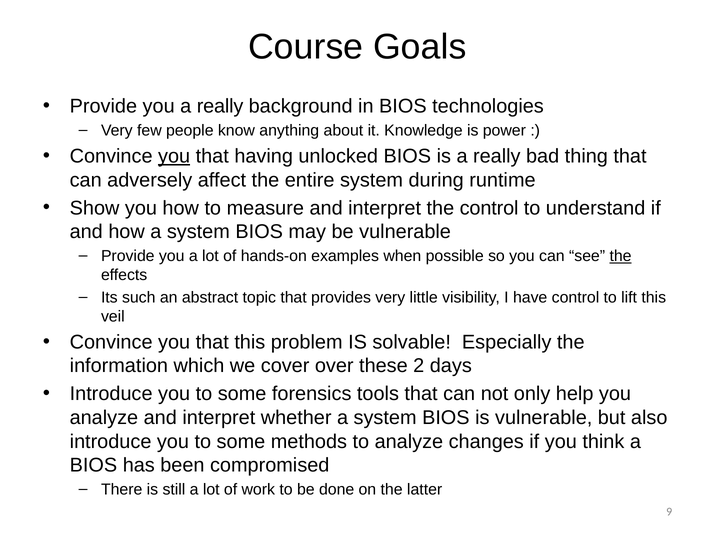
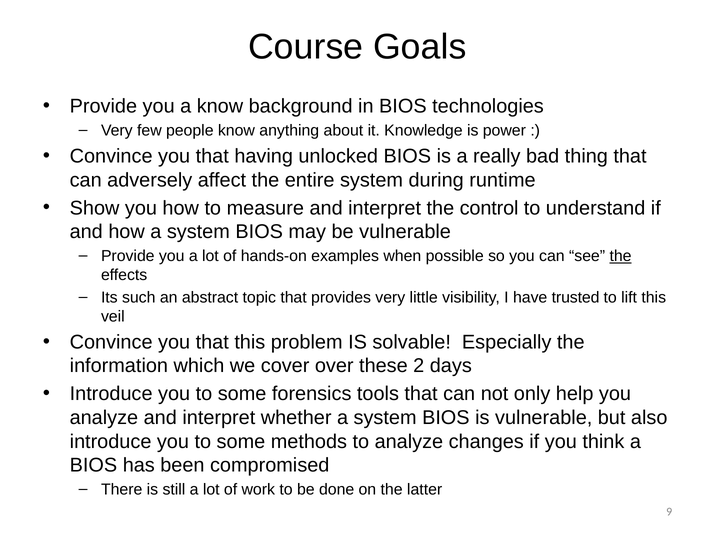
you a really: really -> know (220, 106)
you underline: present -> none (174, 156)
have control: control -> trusted (576, 297)
